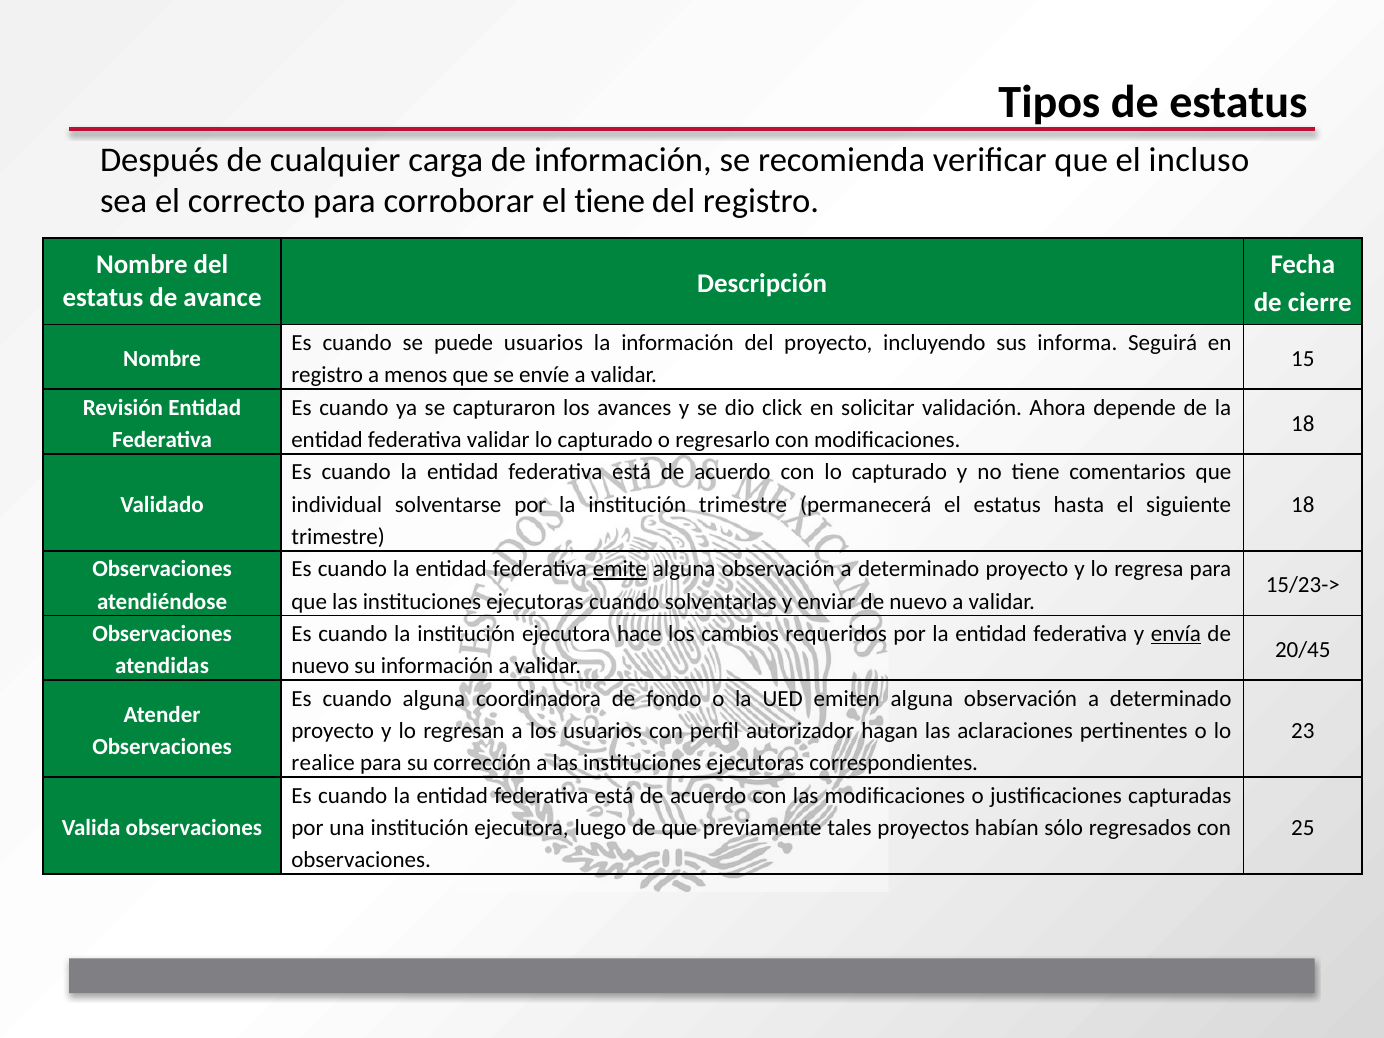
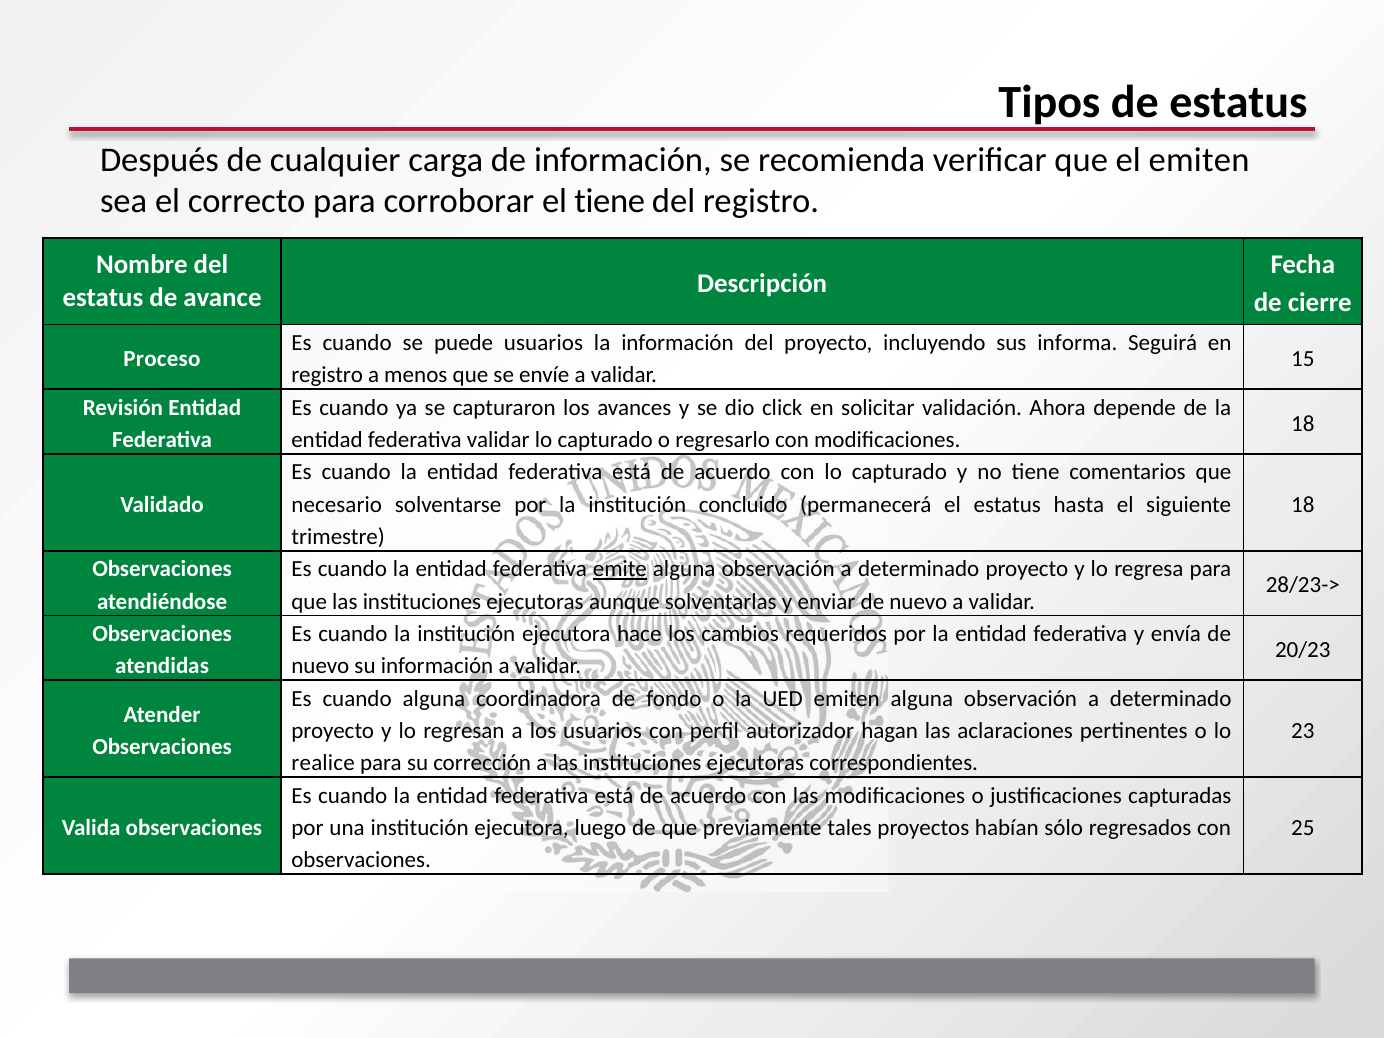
el incluso: incluso -> emiten (1199, 160)
Nombre: Nombre -> Proceso (162, 359)
individual: individual -> necesario (337, 505)
institución trimestre: trimestre -> concluido (743, 505)
15/23->: 15/23-> -> 28/23-> (1303, 585)
ejecutoras cuando: cuando -> aunque (624, 602)
envía underline: present -> none (1176, 634)
20/45: 20/45 -> 20/23 (1303, 650)
